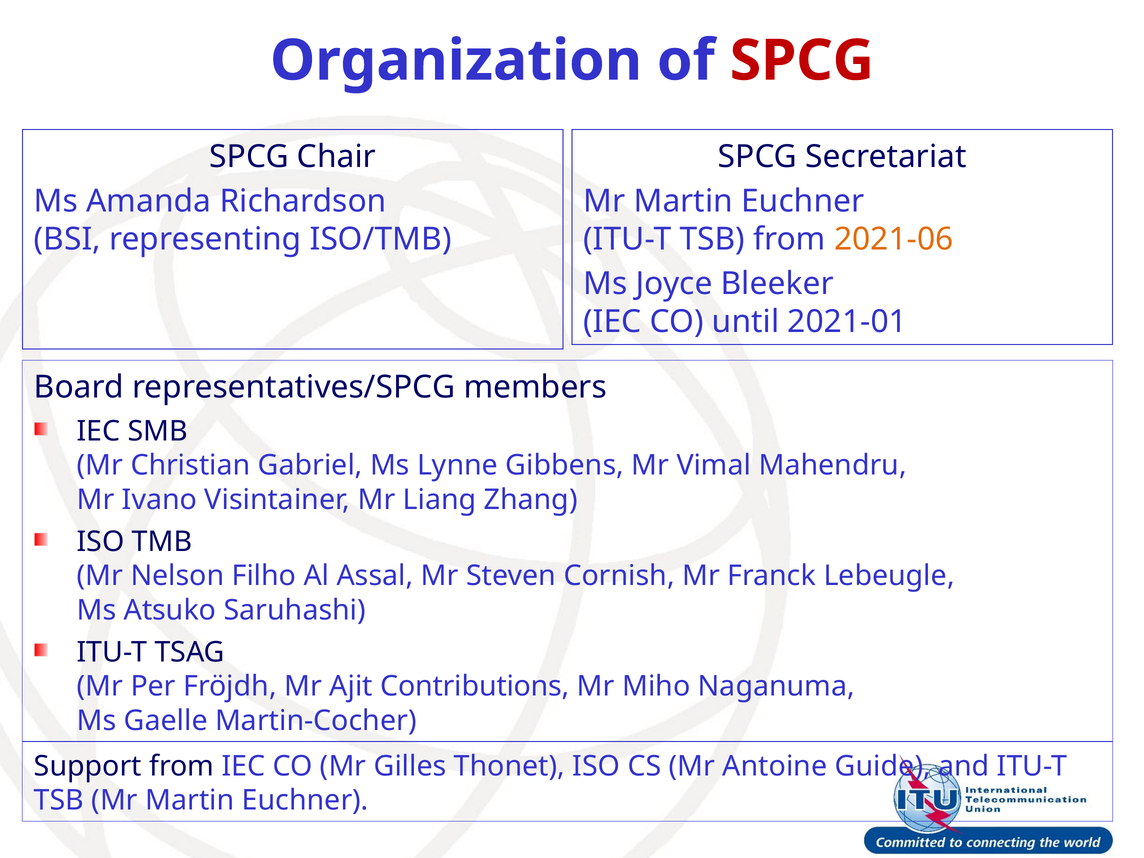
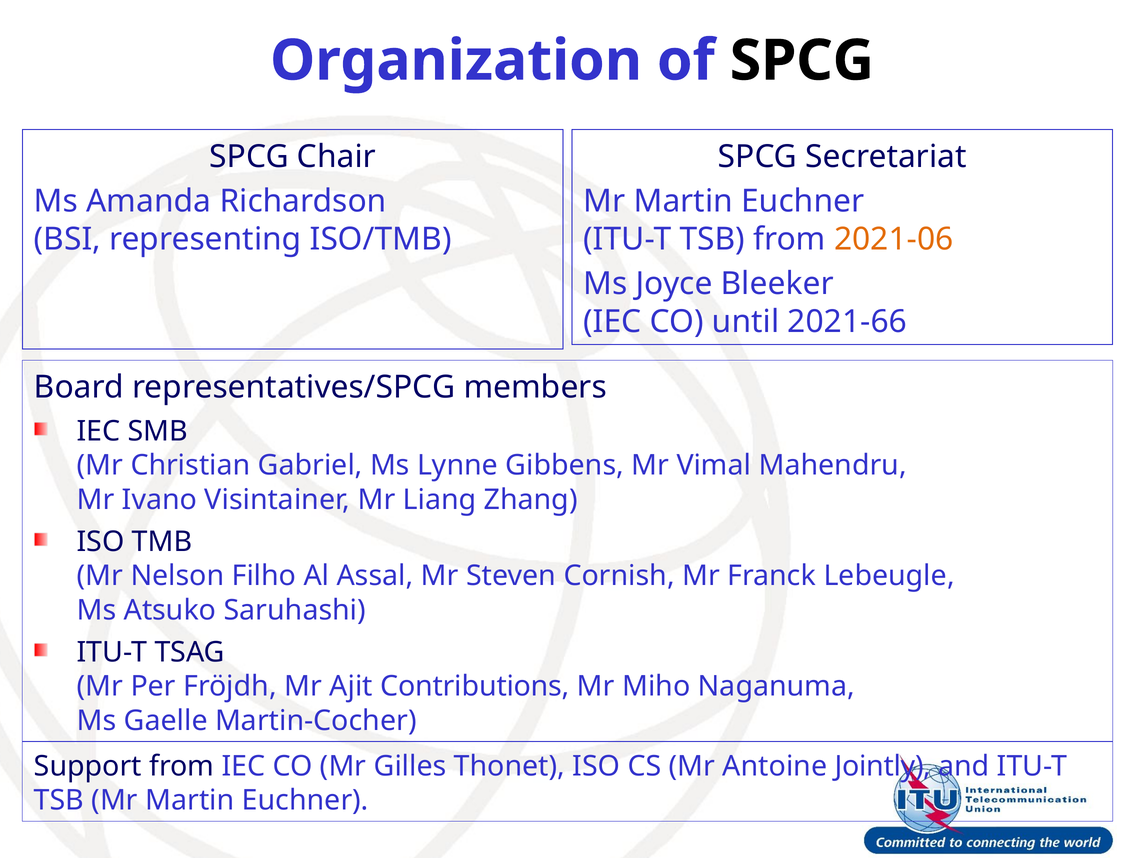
SPCG colour: red -> black (802, 61)
2021-01: 2021-01 -> 2021-66 (847, 322)
Guide: Guide -> Jointly (883, 766)
